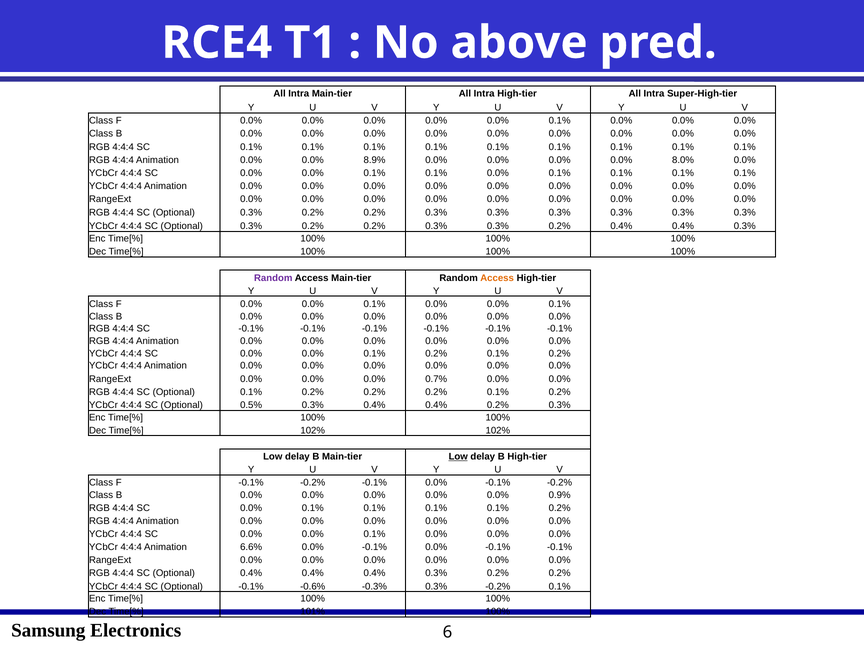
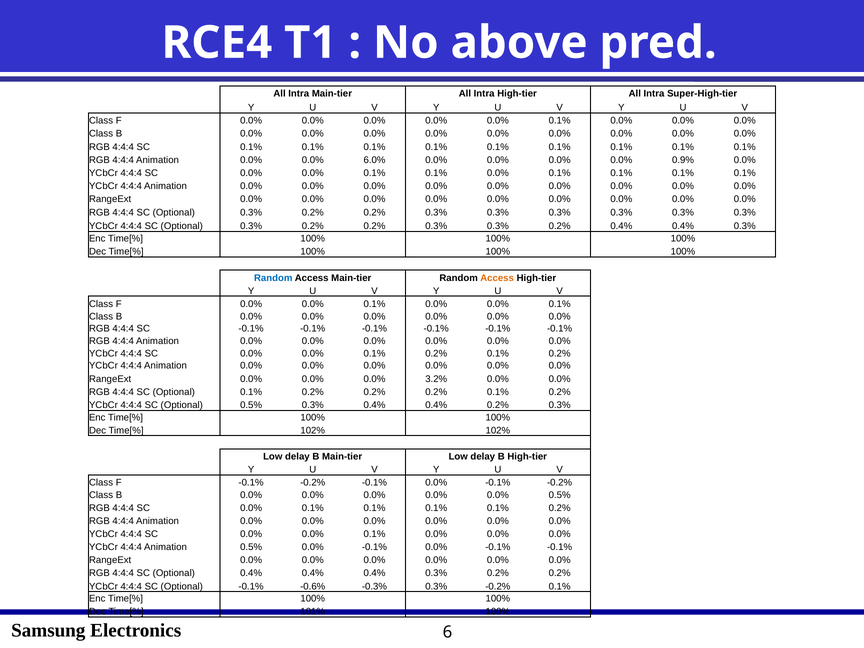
8.9%: 8.9% -> 6.0% (375, 160)
8.0%: 8.0% -> 0.9% (683, 160)
Random colour: purple -> blue (273, 278)
0.7%: 0.7% -> 3.2% (436, 379)
Low underline: present -> none (458, 457)
0.0% 0.9%: 0.9% -> 0.5% (560, 495)
Animation 6.6%: 6.6% -> 0.5% (251, 547)
